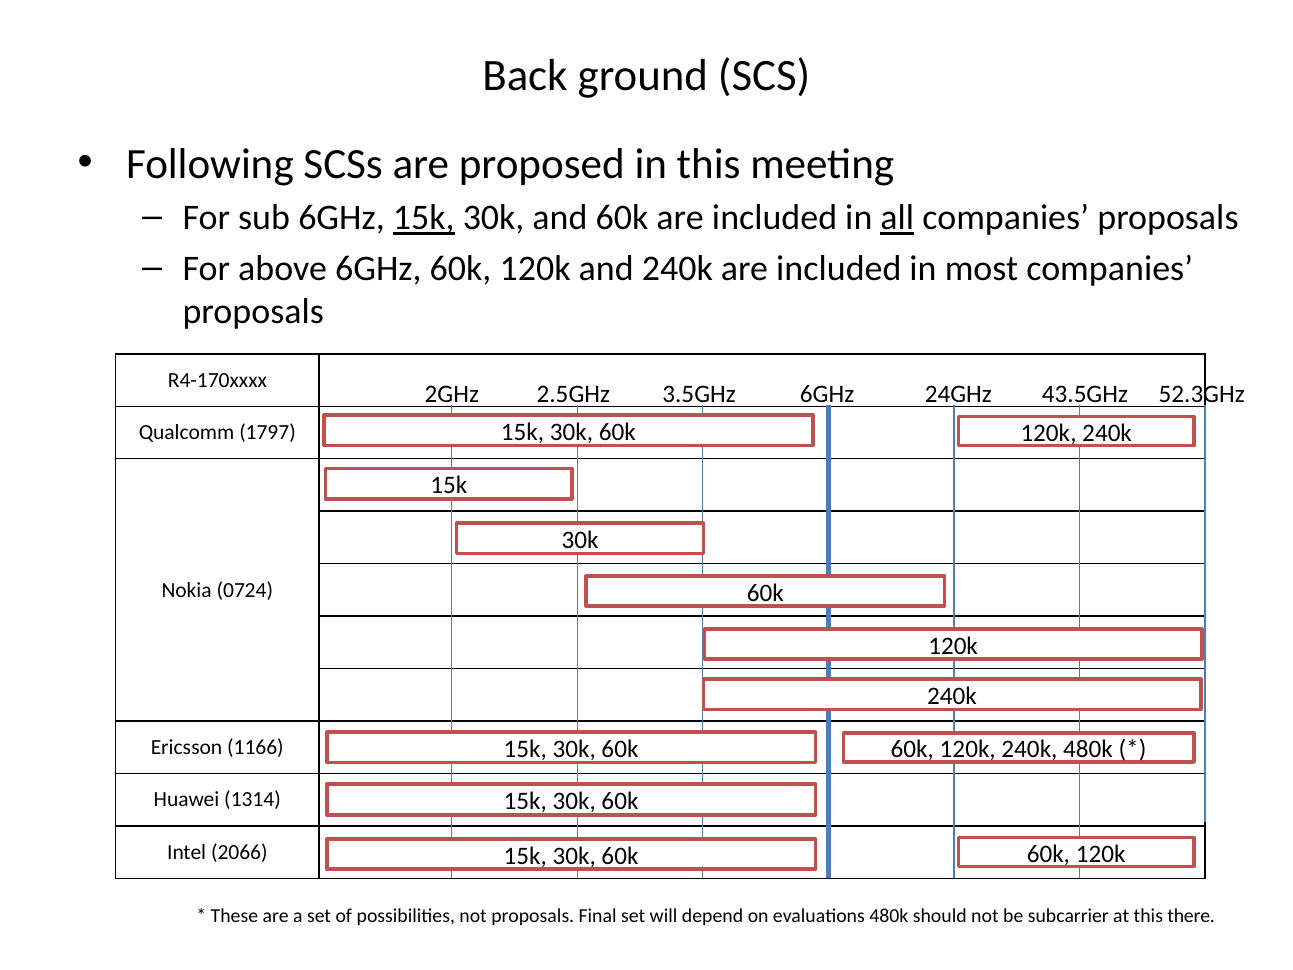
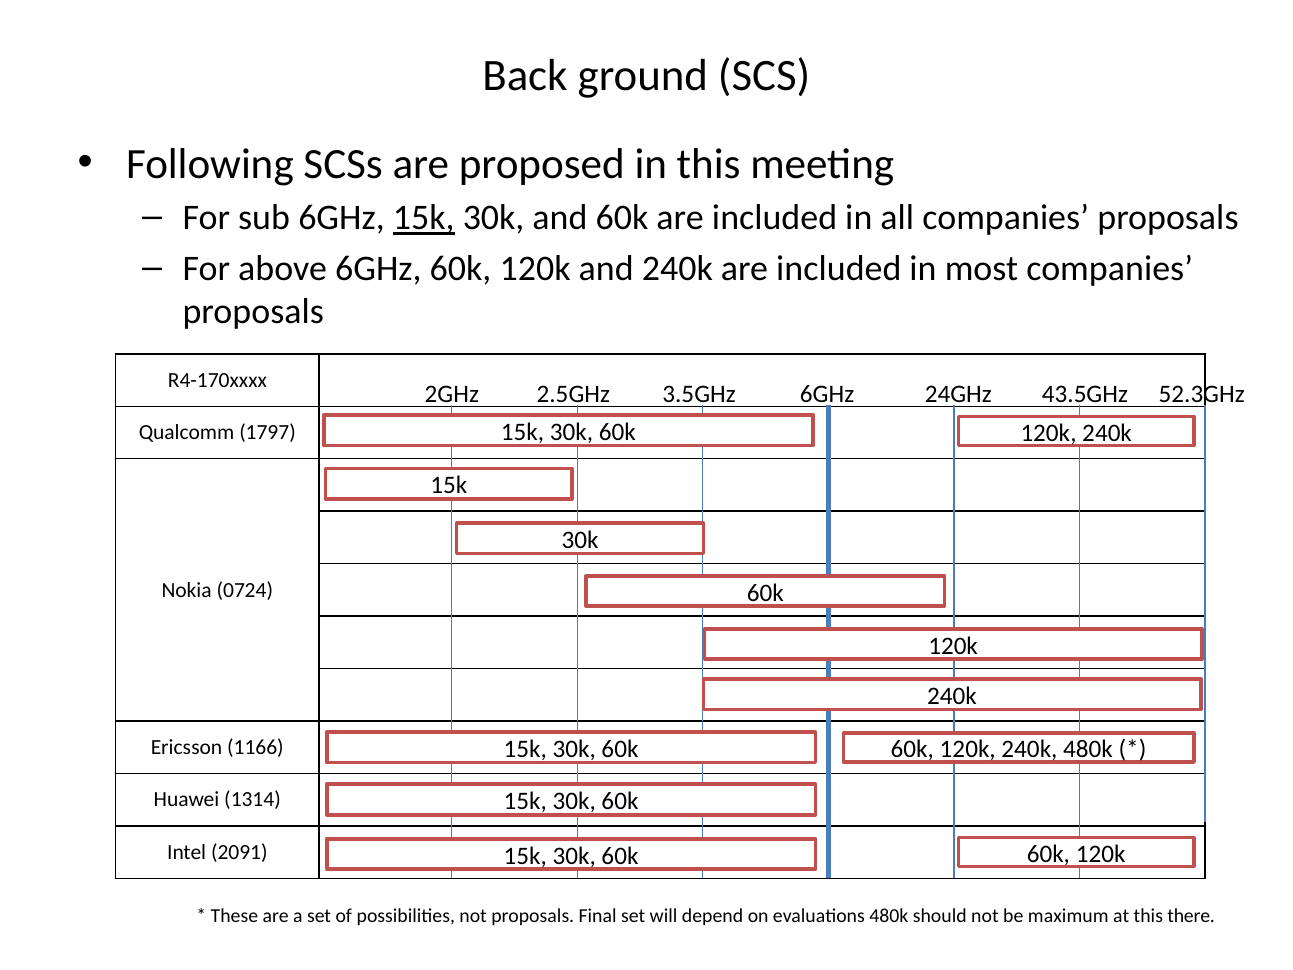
all underline: present -> none (897, 218)
2066: 2066 -> 2091 (239, 852)
subcarrier: subcarrier -> maximum (1068, 915)
